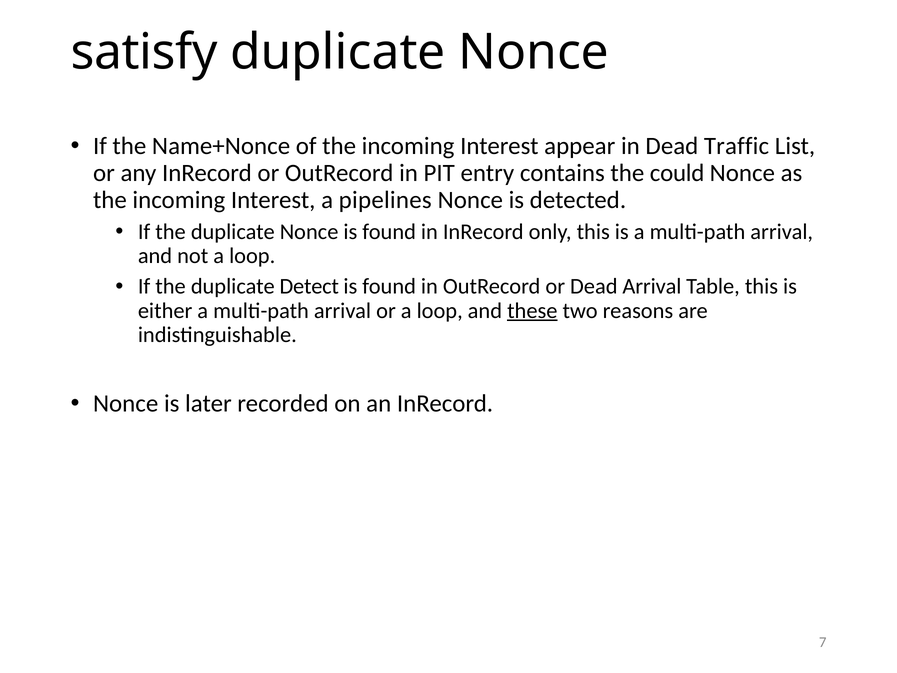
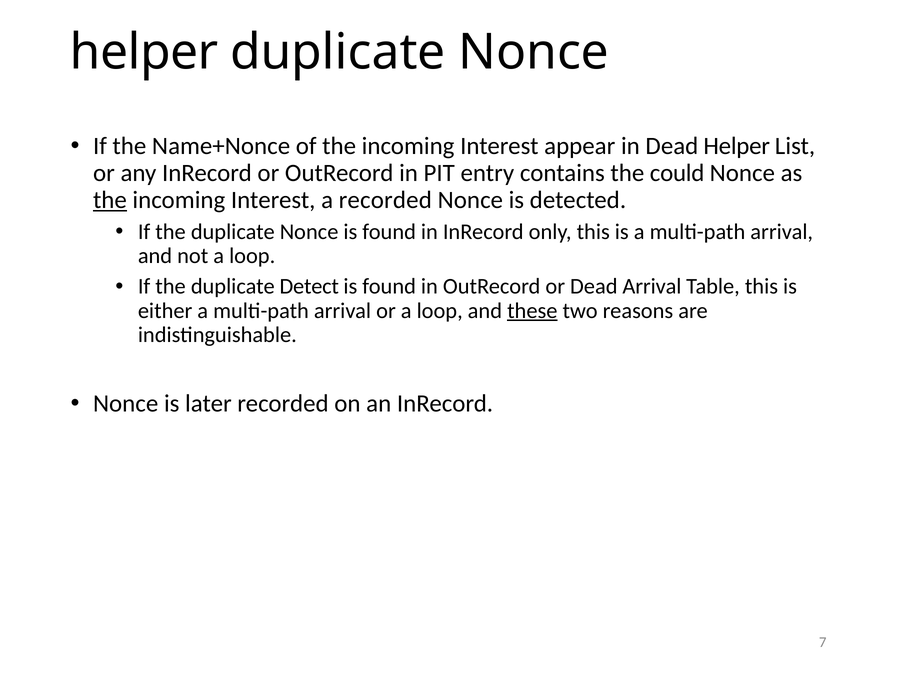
satisfy: satisfy -> helper (144, 52)
Dead Traffic: Traffic -> Helper (737, 146)
the underline: none -> present (110, 200)
a pipelines: pipelines -> recorded (385, 200)
